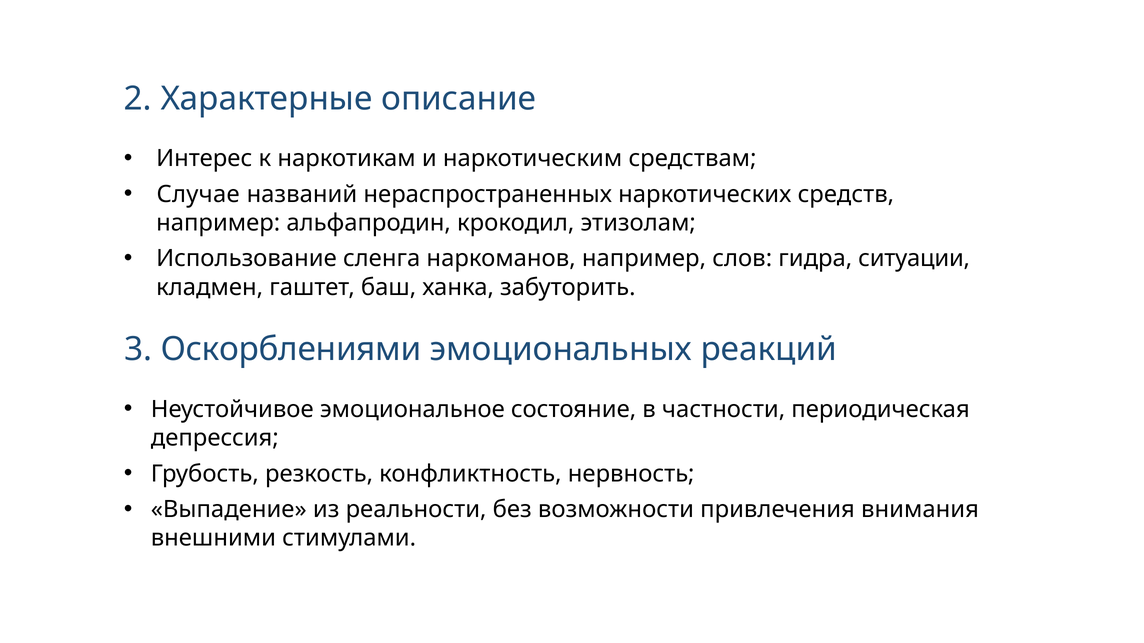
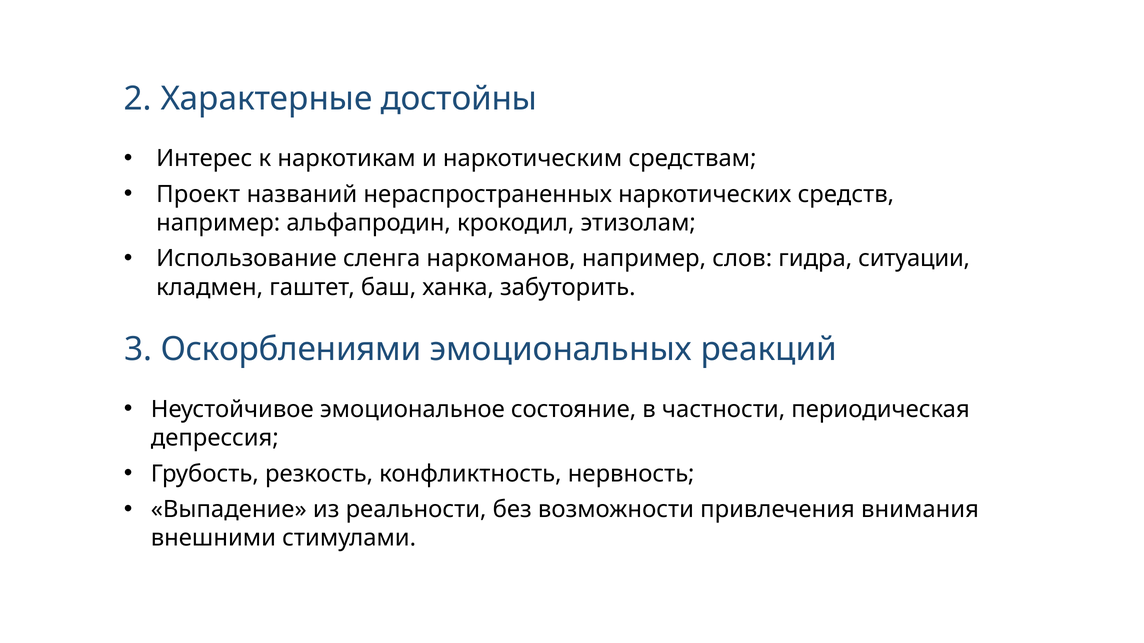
описание: описание -> достойны (459, 99)
Случае: Случае -> Проект (198, 194)
